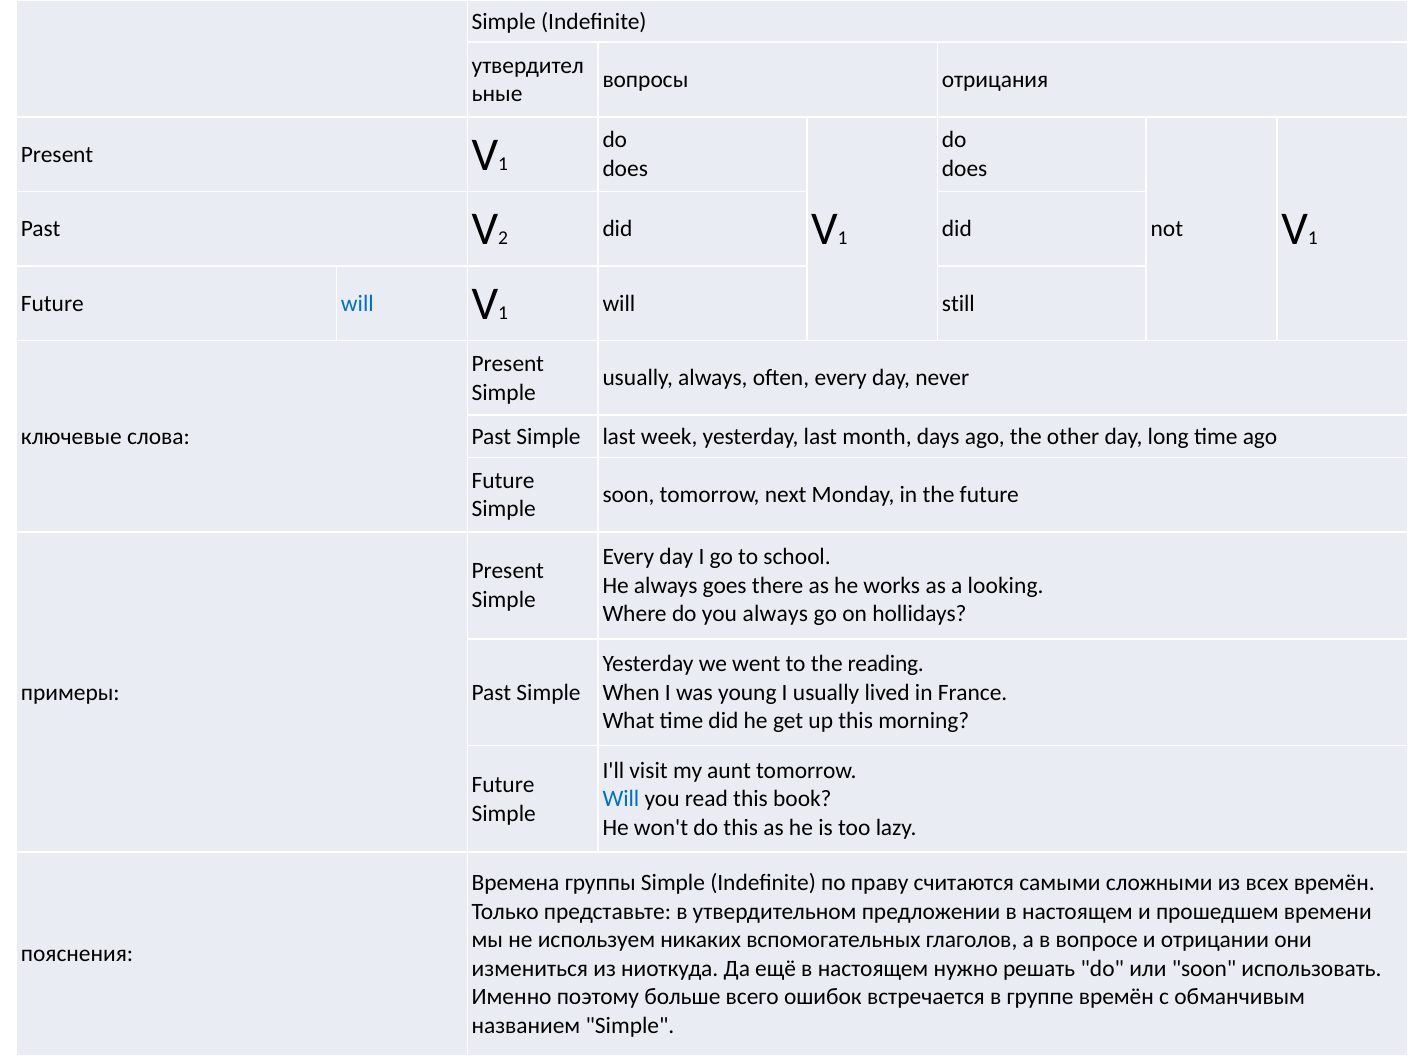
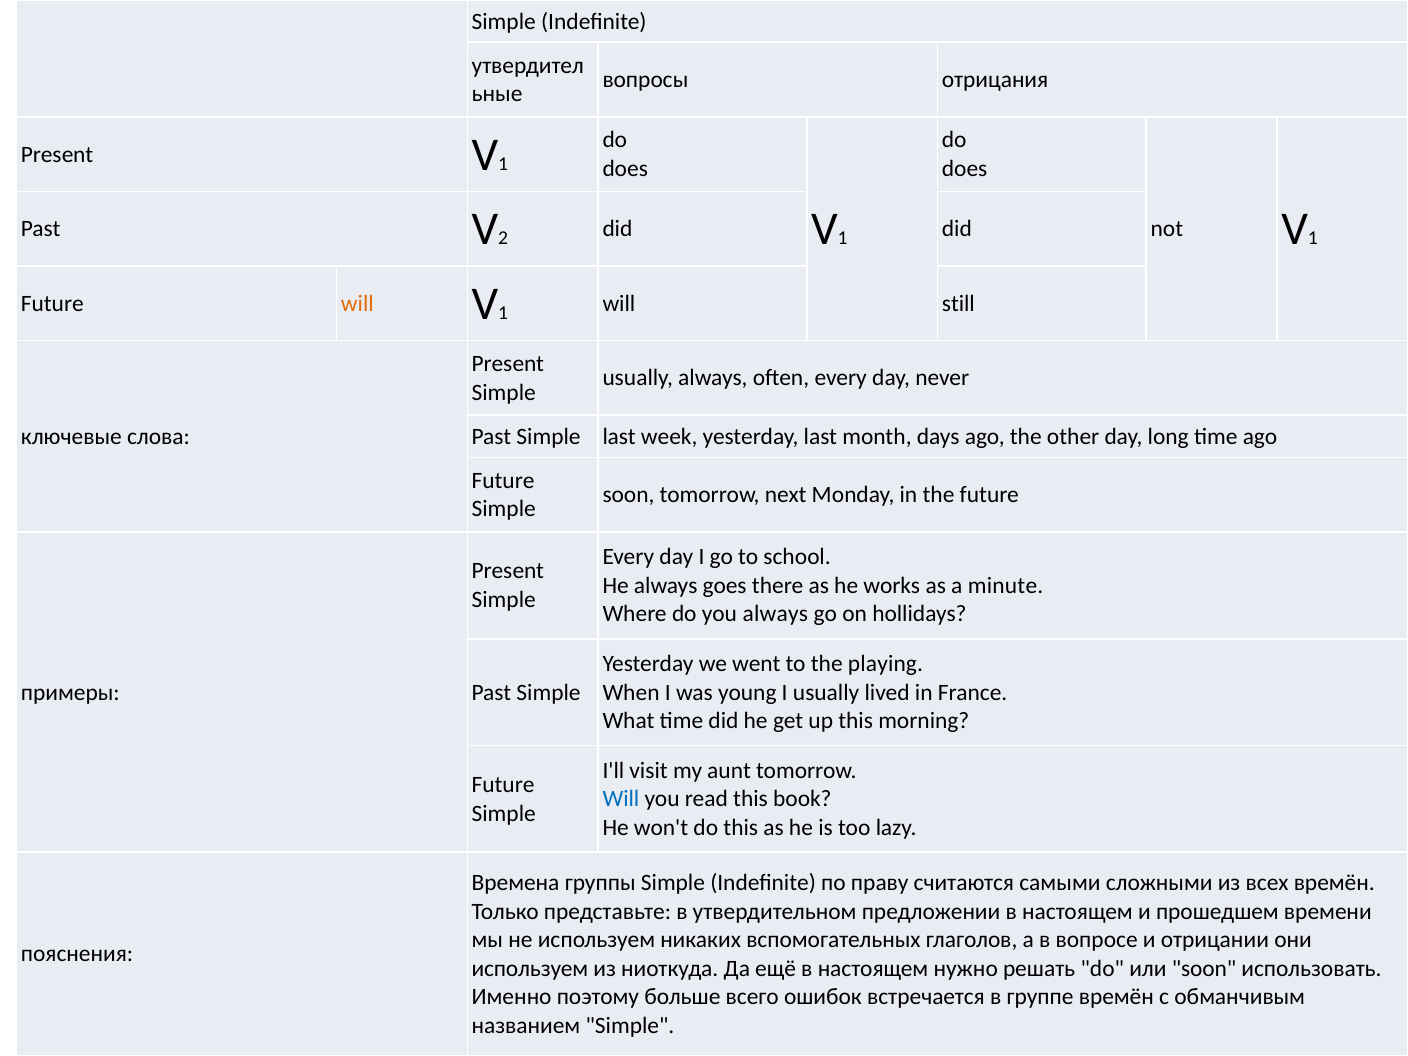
will colour: blue -> orange (357, 303)
looking: looking -> minute (1006, 586)
reading: reading -> playing (886, 664)
измениться: измениться -> используем (530, 968)
